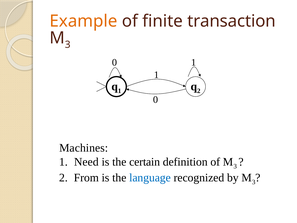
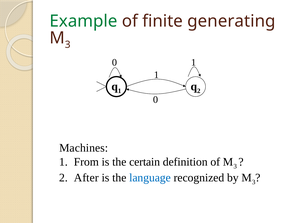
Example colour: orange -> green (84, 21)
transaction: transaction -> generating (231, 21)
Need: Need -> From (86, 162)
From: From -> After (86, 177)
